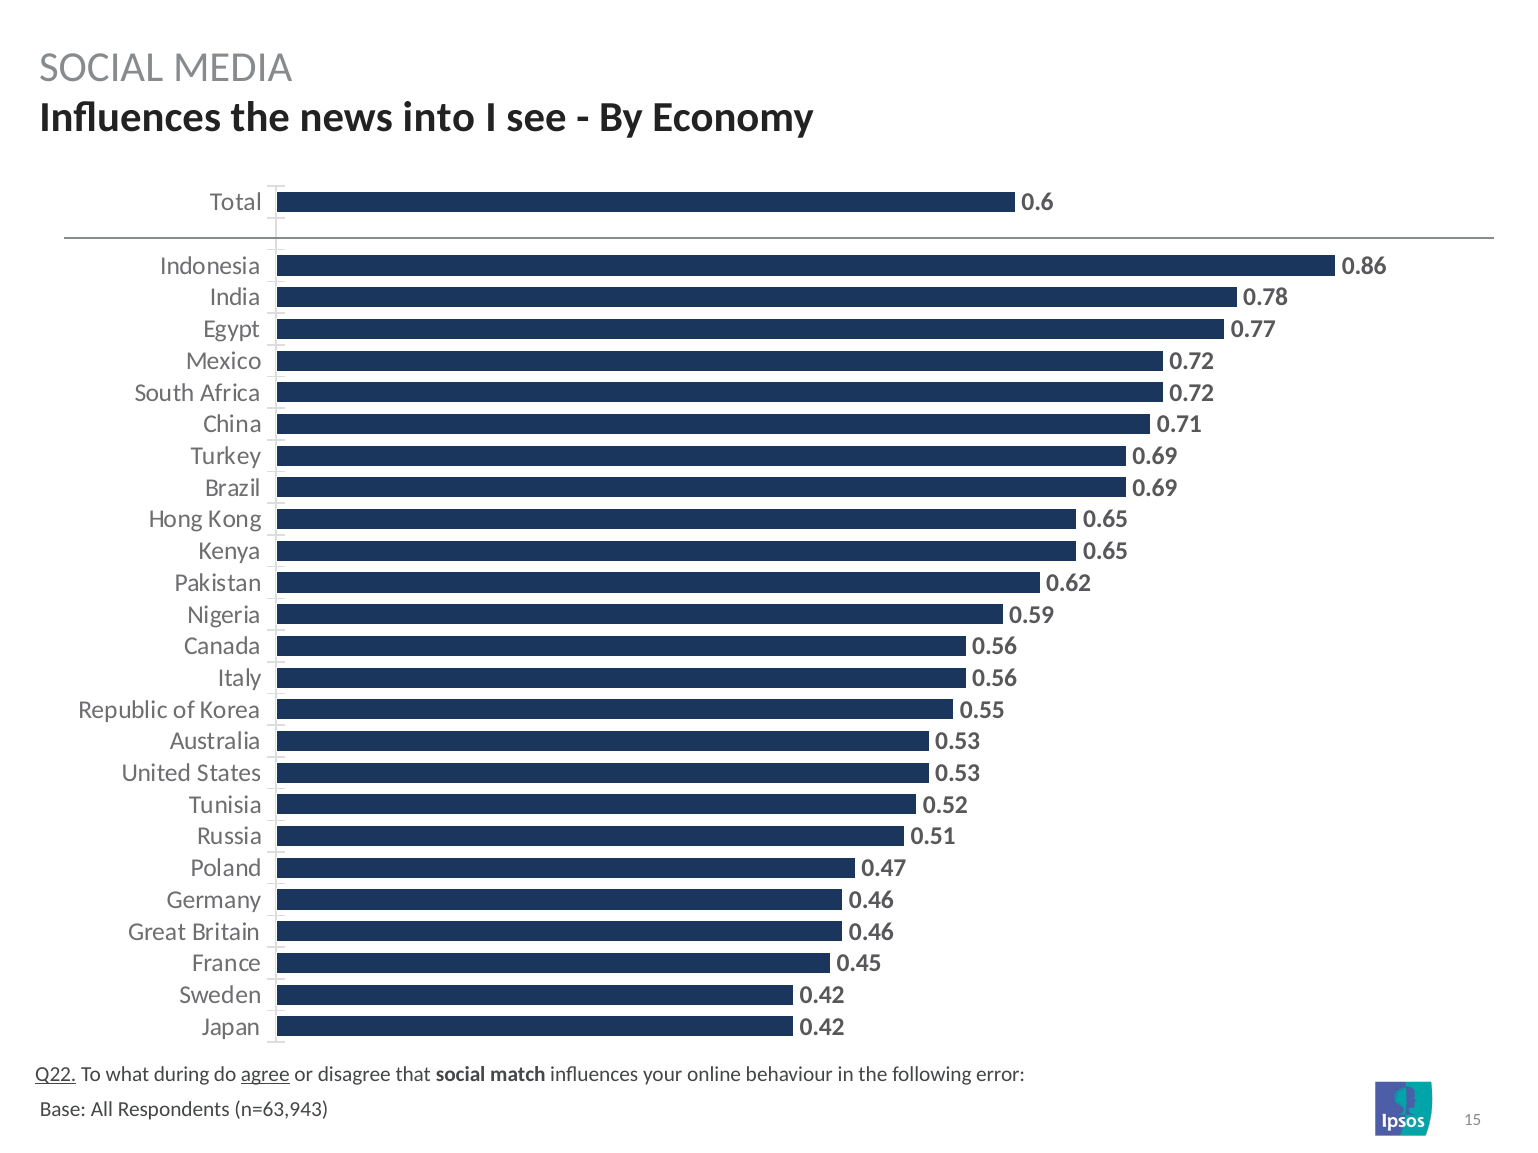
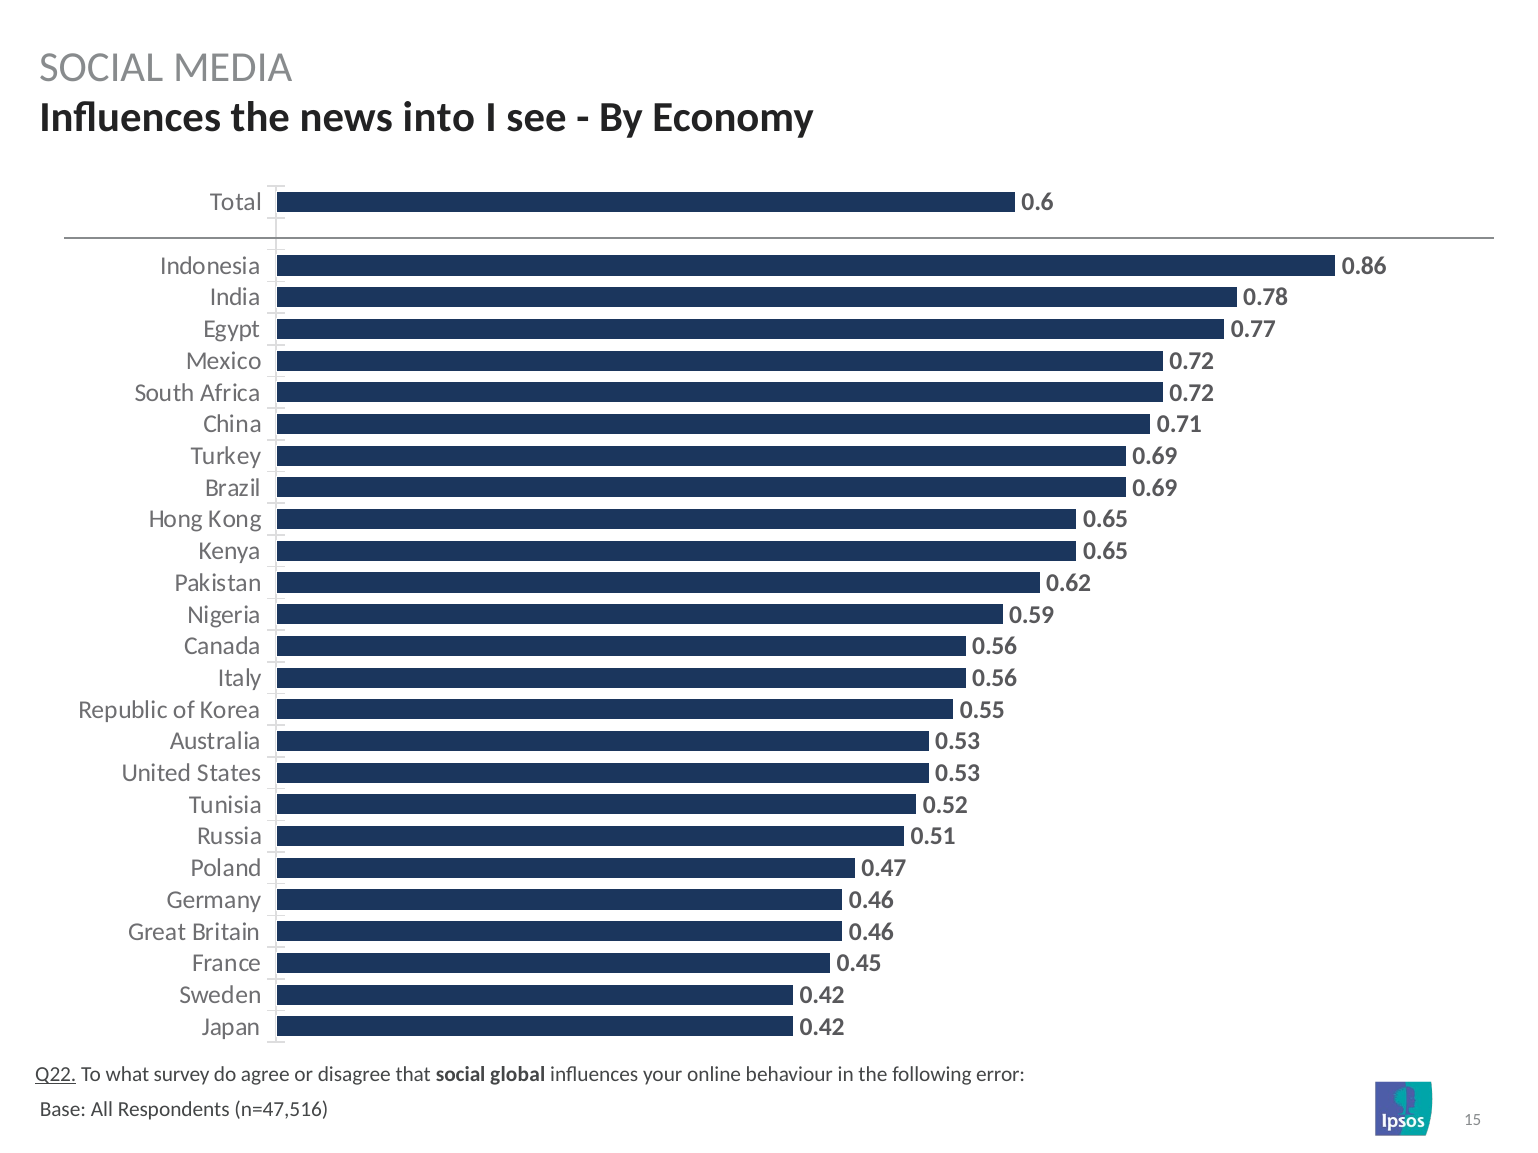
during: during -> survey (182, 1075)
agree underline: present -> none (265, 1075)
match: match -> global (518, 1075)
n=63,943: n=63,943 -> n=47,516 (281, 1110)
